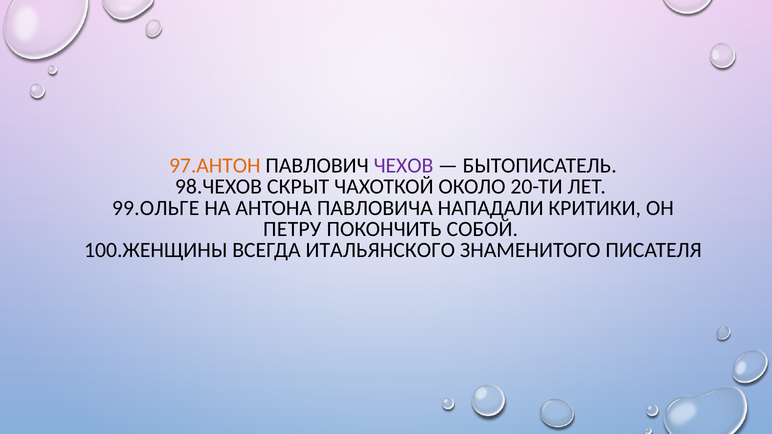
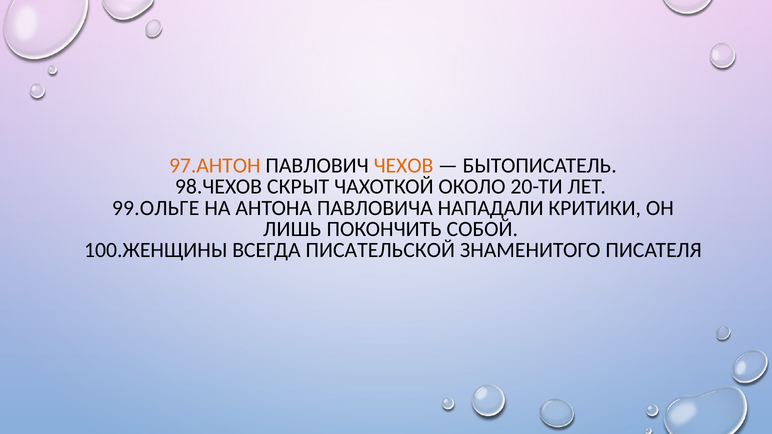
ЧЕХОВ colour: purple -> orange (404, 166)
ПЕТРУ: ПЕТРУ -> ЛИШЬ (292, 229)
ИТАЛЬЯНСКОГО: ИТАЛЬЯНСКОГО -> ПИСАТЕЛЬСКОЙ (380, 250)
